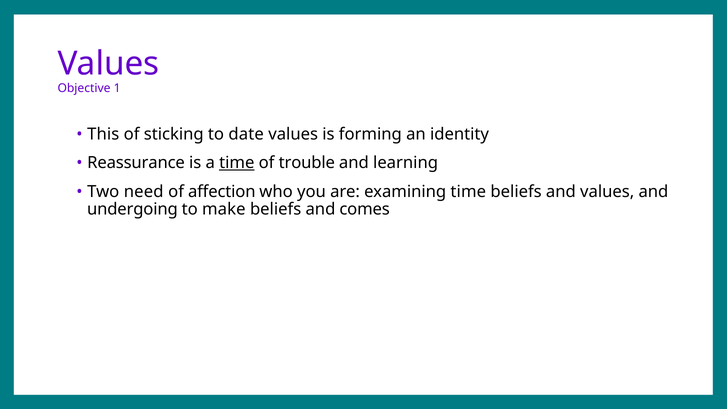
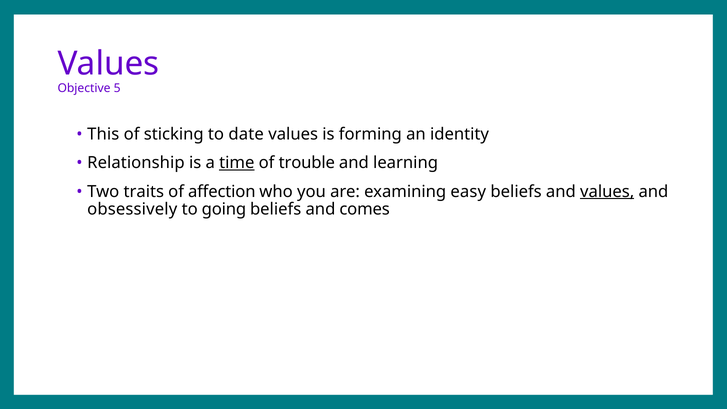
1: 1 -> 5 (117, 88)
Reassurance: Reassurance -> Relationship (136, 163)
need: need -> traits (144, 191)
examining time: time -> easy (468, 191)
values underline: none -> present (607, 191)
undergoing: undergoing -> obsessively (132, 209)
make: make -> going (224, 209)
